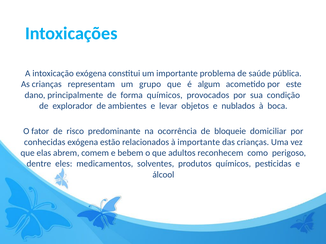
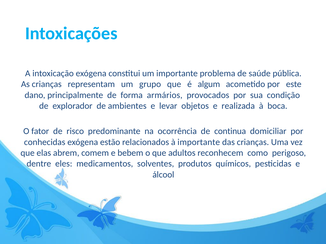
forma químicos: químicos -> armários (165, 95)
nublados: nublados -> realizada (238, 106)
bloqueie: bloqueie -> continua (230, 131)
